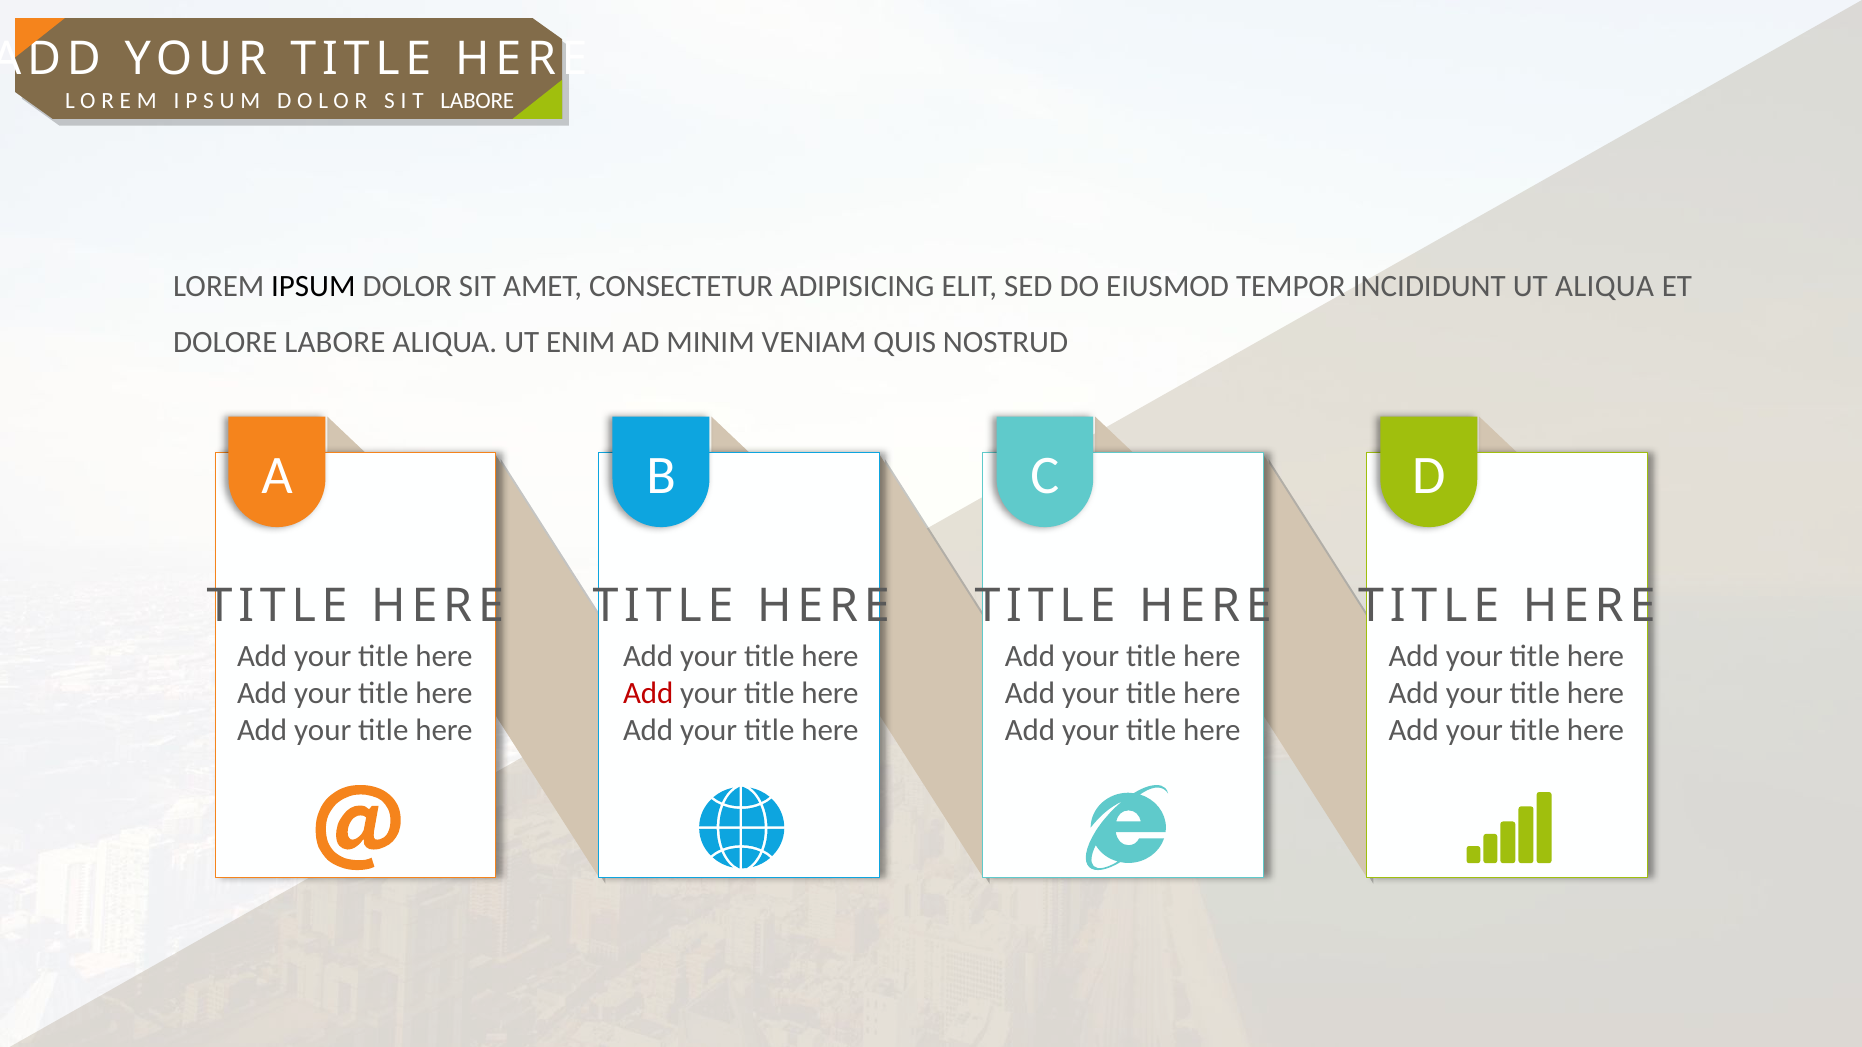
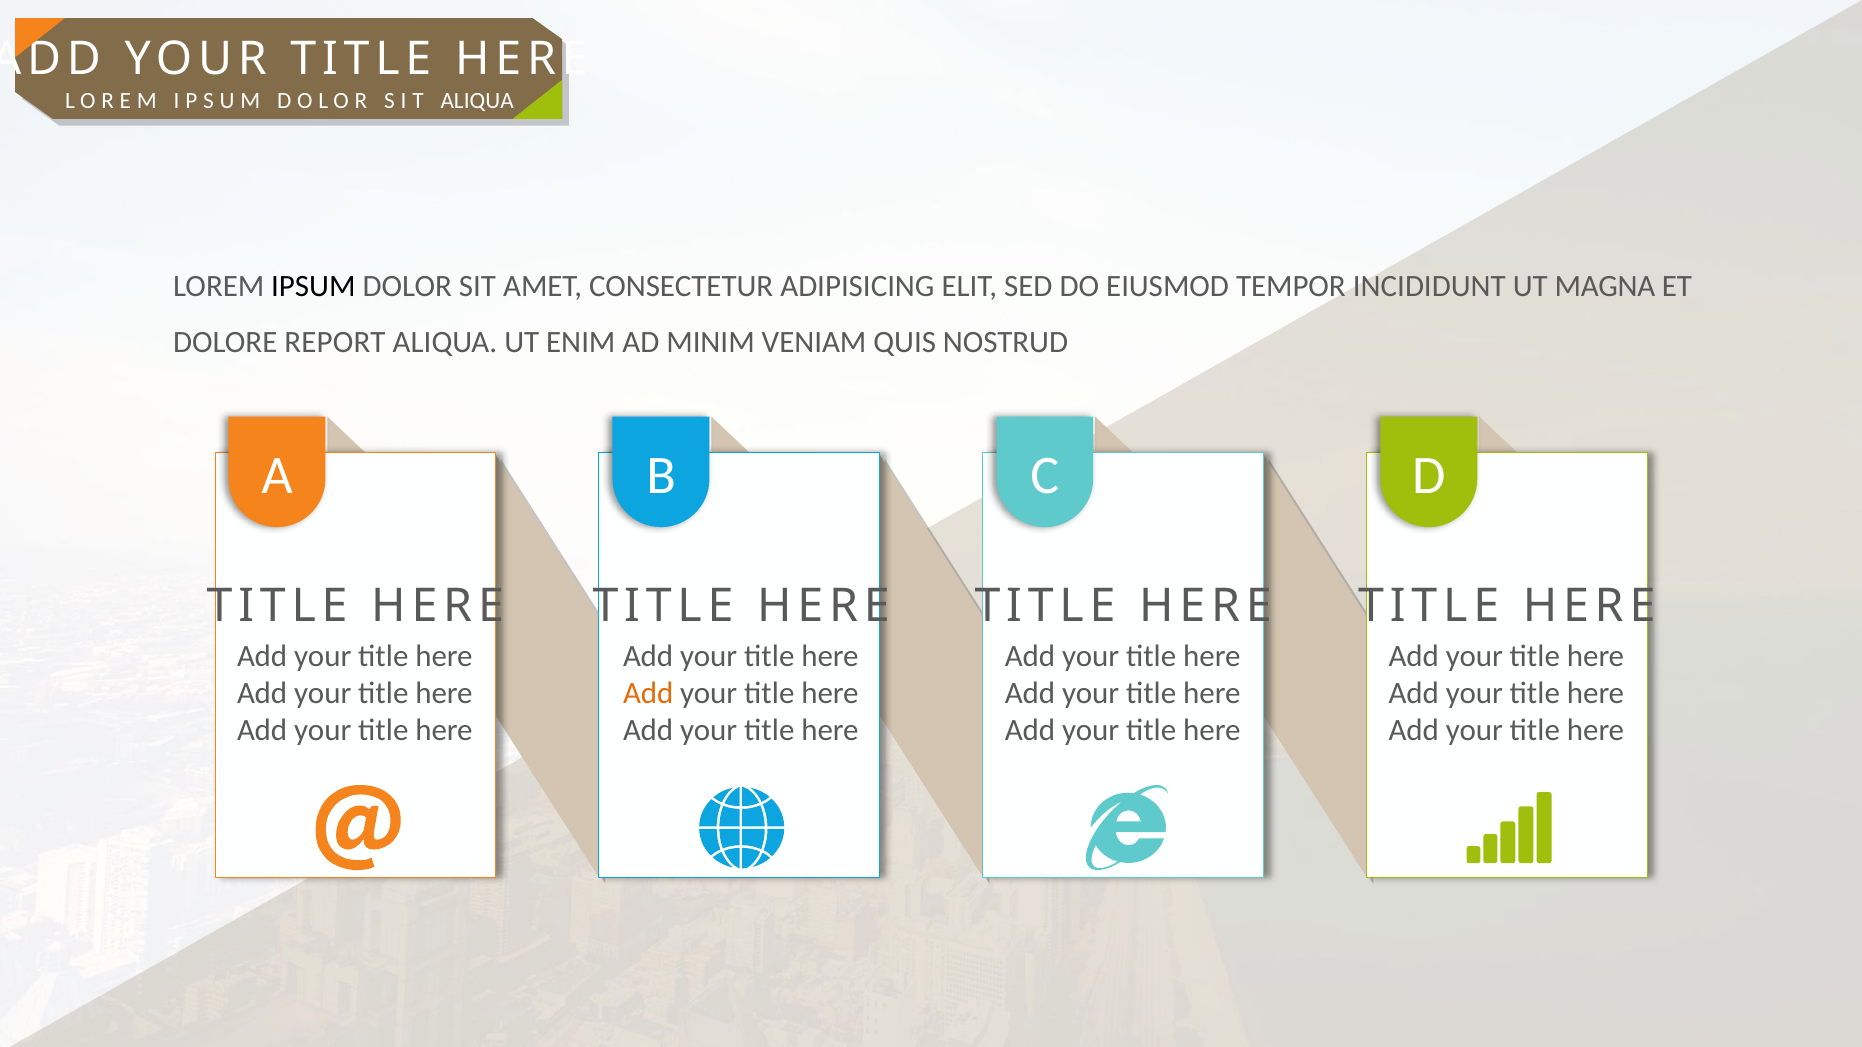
LABORE: LABORE -> ALIQUA (477, 101)
UT ALIQUA: ALIQUA -> MAGNA (1605, 286)
DOLORE LABORE: LABORE -> REPORT (335, 342)
Add colour: red -> orange (648, 694)
